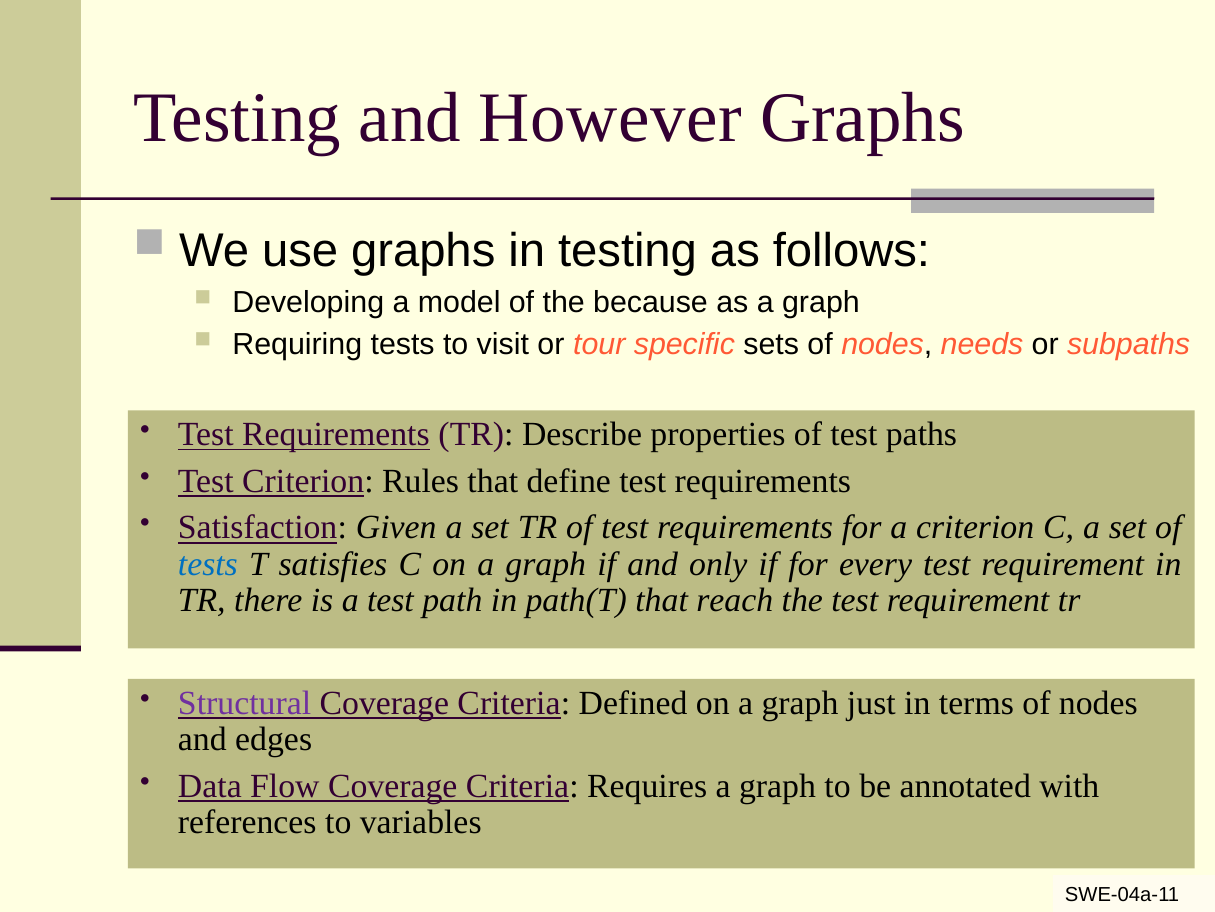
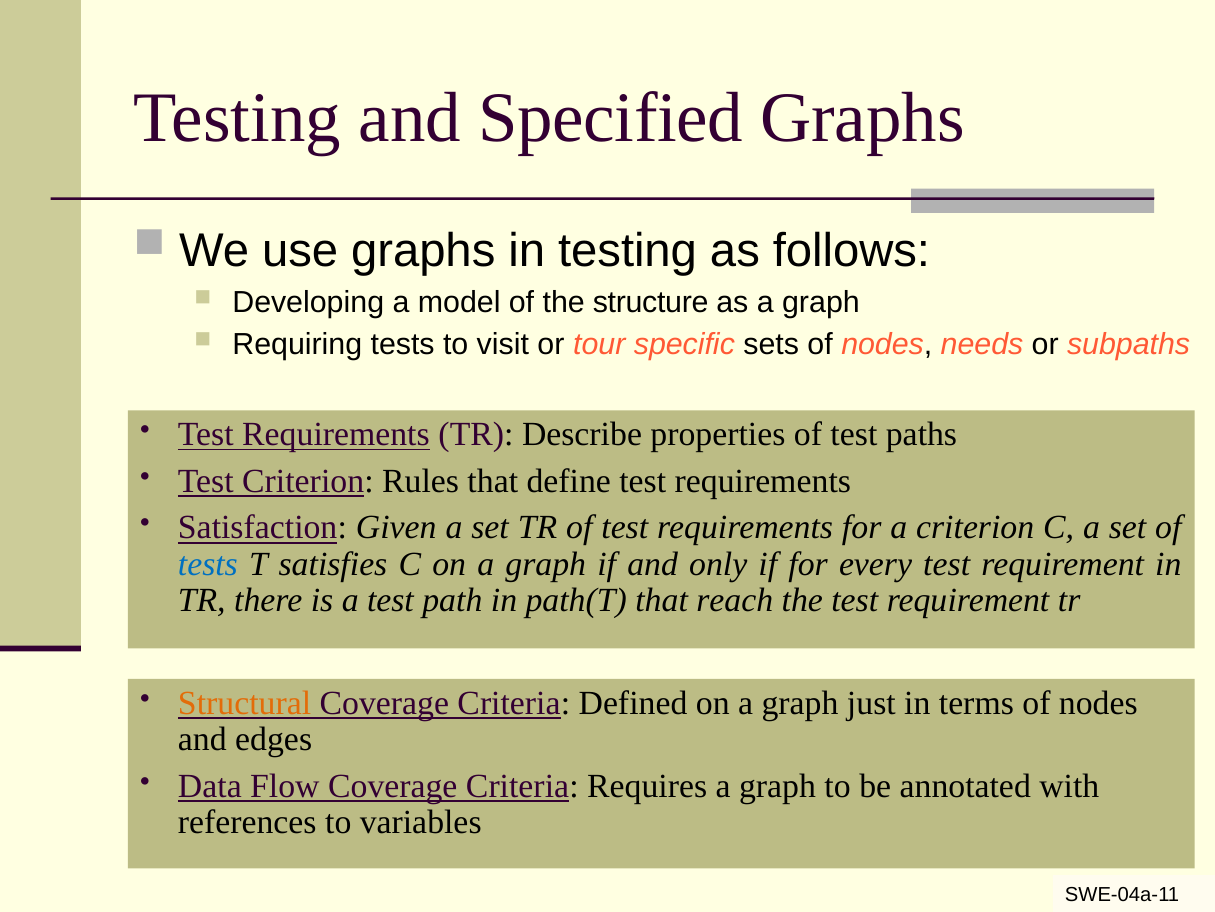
However: However -> Specified (611, 118)
because: because -> structure (651, 302)
Structural colour: purple -> orange (245, 703)
